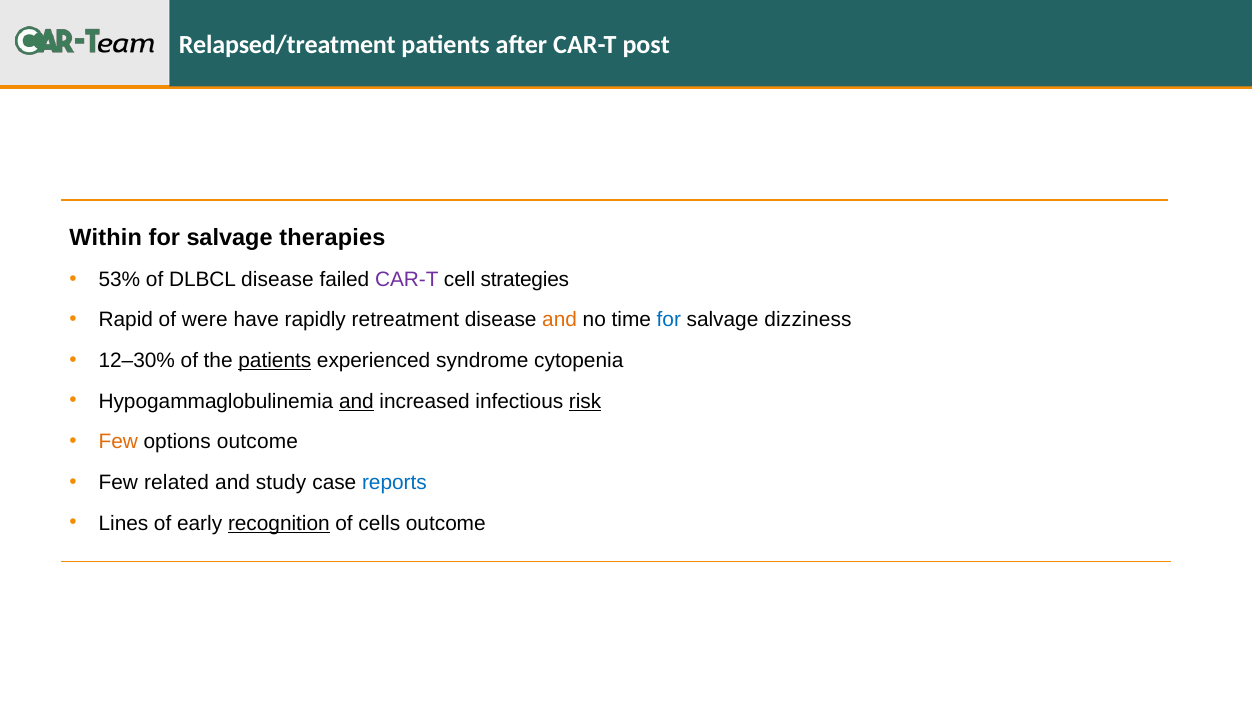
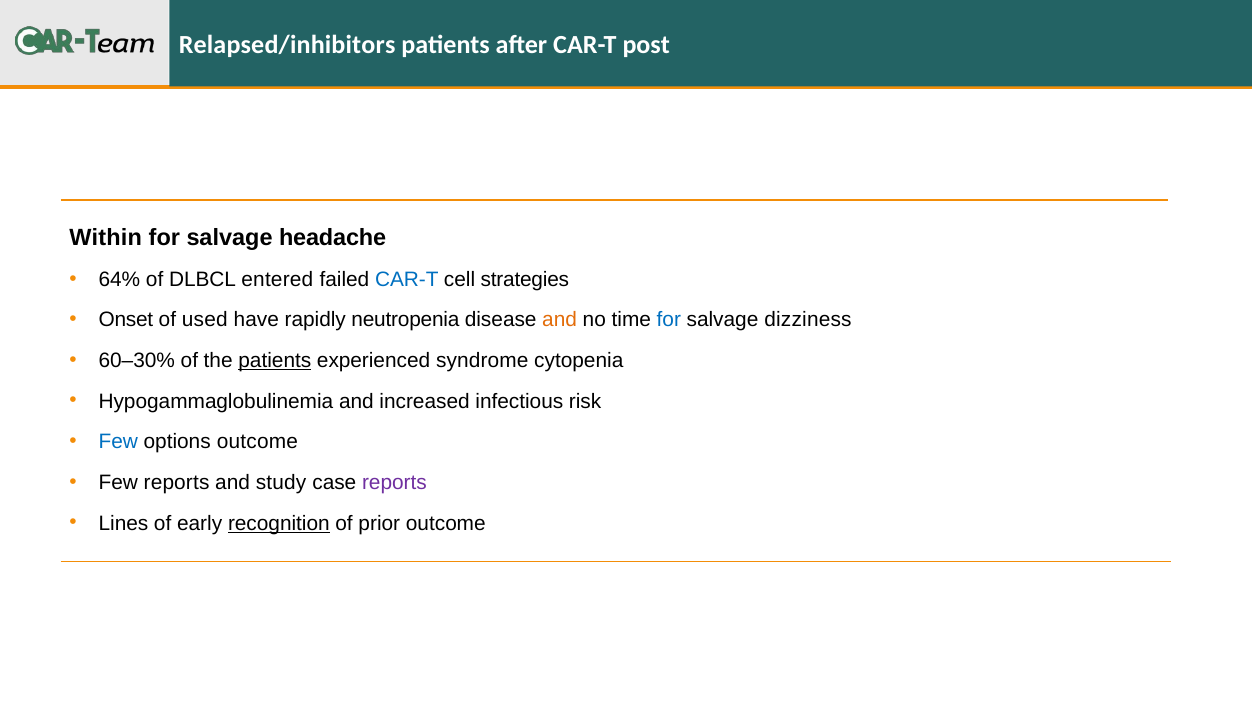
Relapsed/treatment: Relapsed/treatment -> Relapsed/inhibitors (287, 45)
therapies: therapies -> headache (333, 237)
53%: 53% -> 64% (119, 279)
DLBCL disease: disease -> entered (277, 279)
CAR-T colour: purple -> blue (407, 279)
Rapid: Rapid -> Onset (126, 320)
were: were -> used (205, 320)
retreatment: retreatment -> neutropenia (405, 320)
12–30%: 12–30% -> 60–30% (137, 361)
and underline: present -> none (356, 401)
risk underline: present -> none (585, 401)
Few colour: orange -> blue (118, 442)
Few related: related -> reports (177, 483)
reports colour: blue -> purple (394, 483)
cells: cells -> prior (379, 523)
